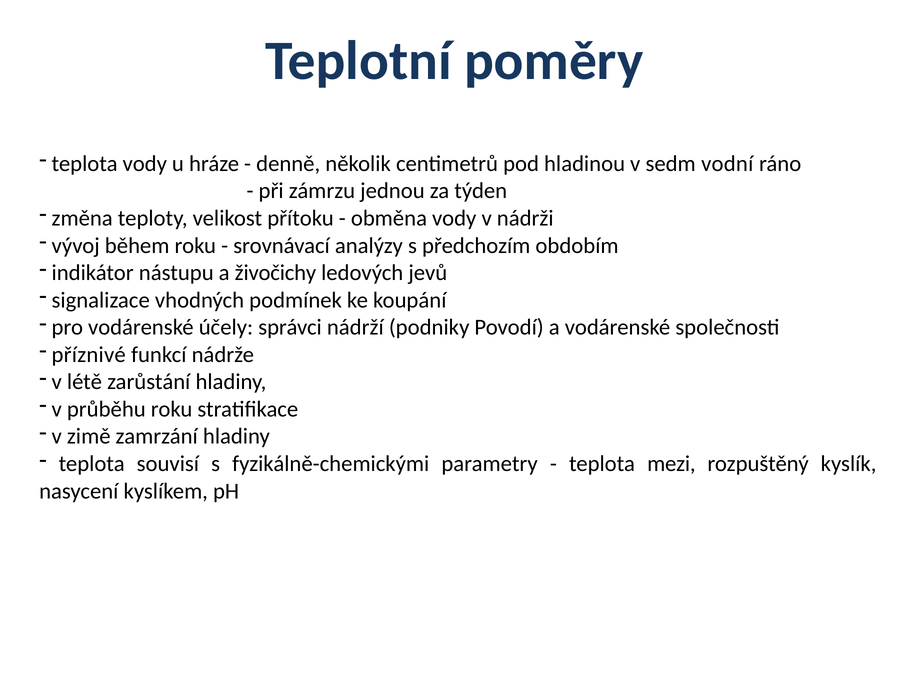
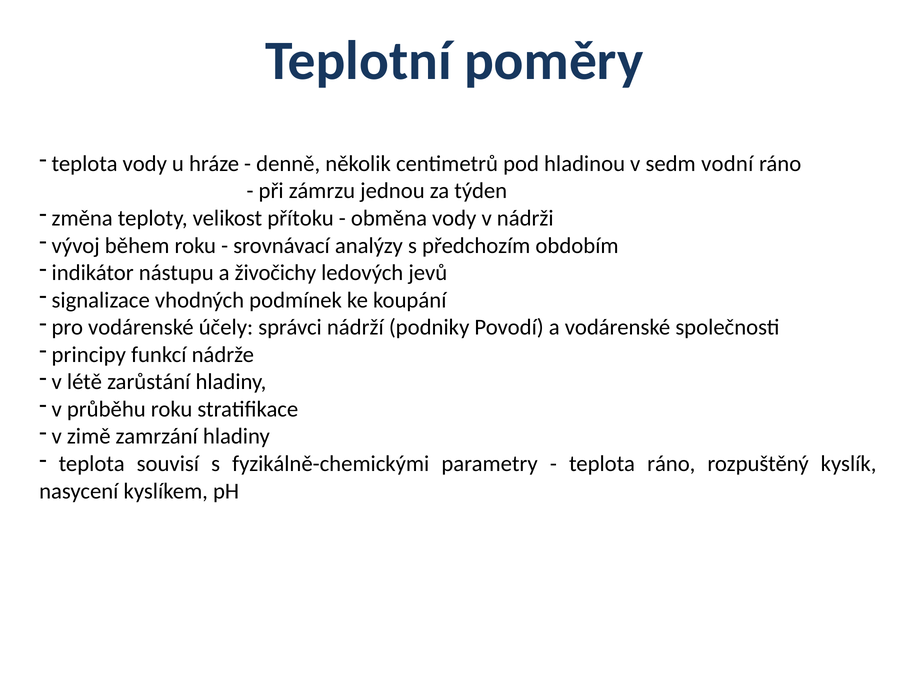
příznivé: příznivé -> principy (89, 354)
teplota mezi: mezi -> ráno (671, 464)
